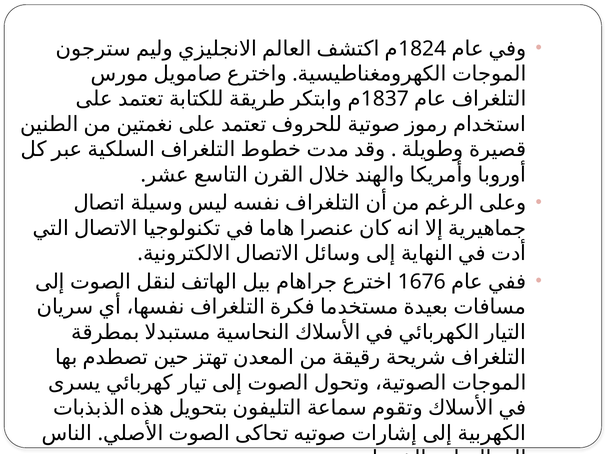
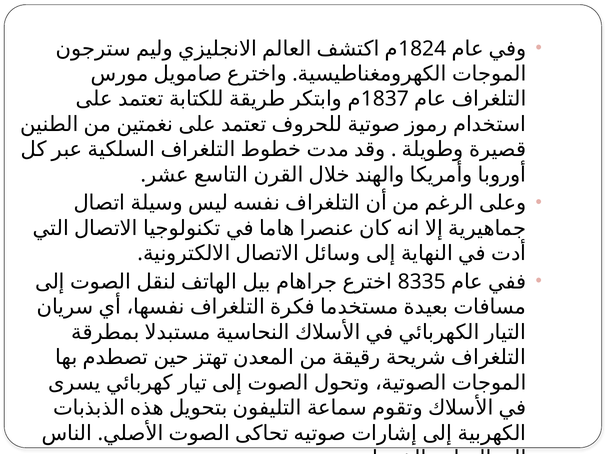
1676: 1676 -> 8335 (422, 282)
